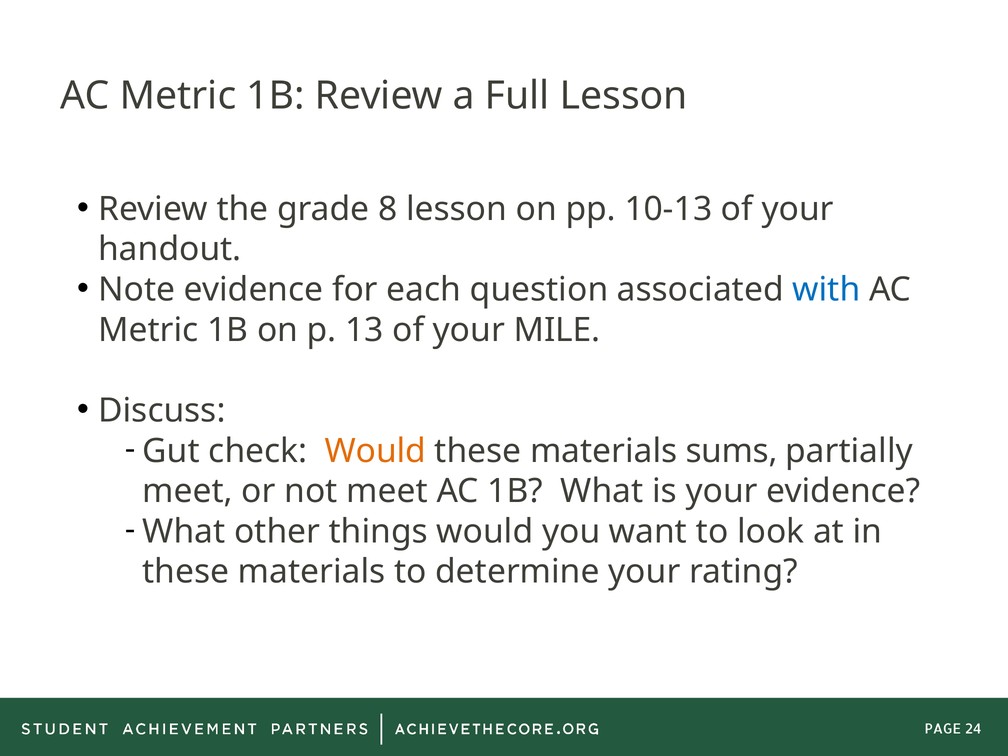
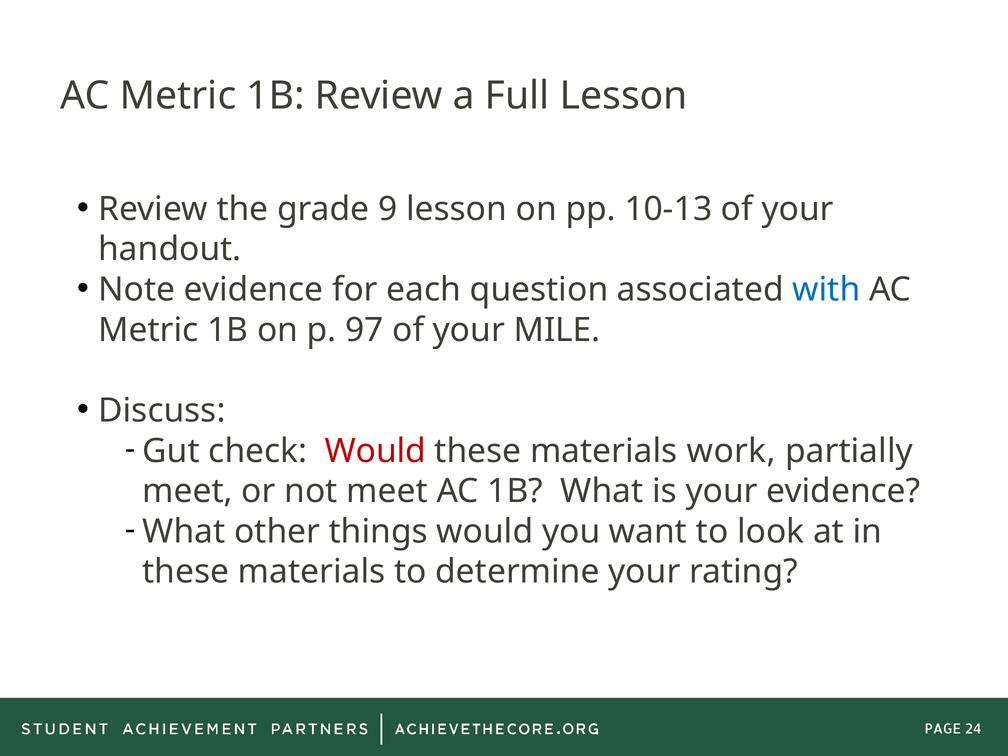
8: 8 -> 9 (388, 209)
13: 13 -> 97 (364, 330)
Would colour: orange -> red (375, 451)
sums: sums -> work (731, 451)
